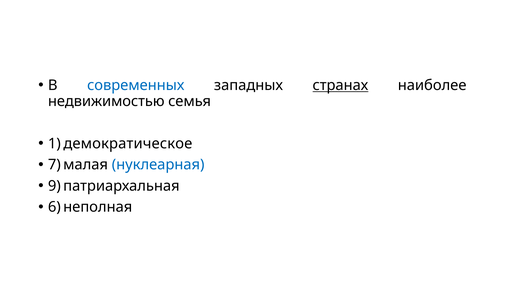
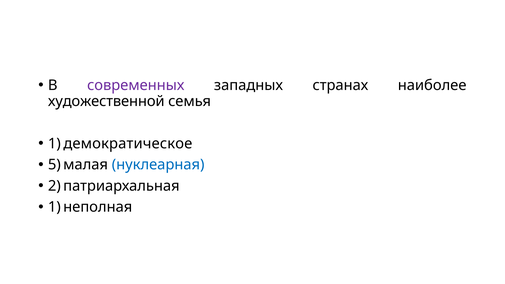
современных colour: blue -> purple (136, 85)
странах underline: present -> none (340, 85)
недвижимостью: недвижимостью -> художественной (106, 101)
7: 7 -> 5 (54, 165)
9: 9 -> 2 (54, 186)
6: 6 -> 1 (54, 207)
